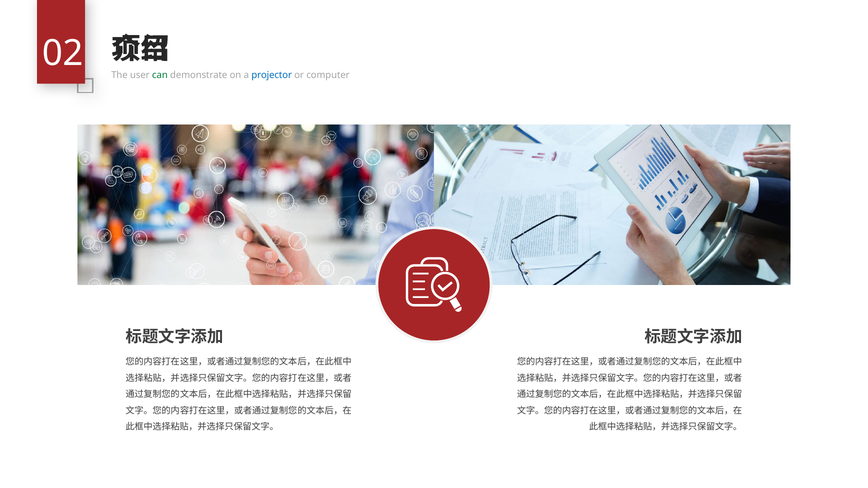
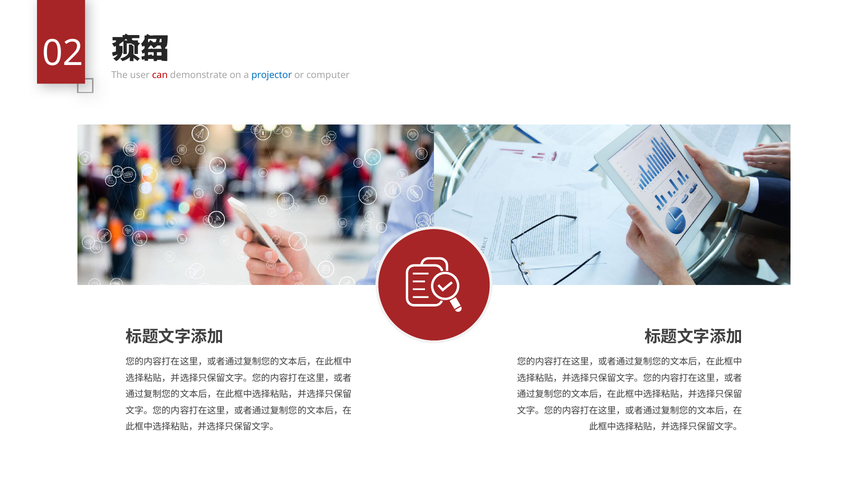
can colour: green -> red (160, 75)
